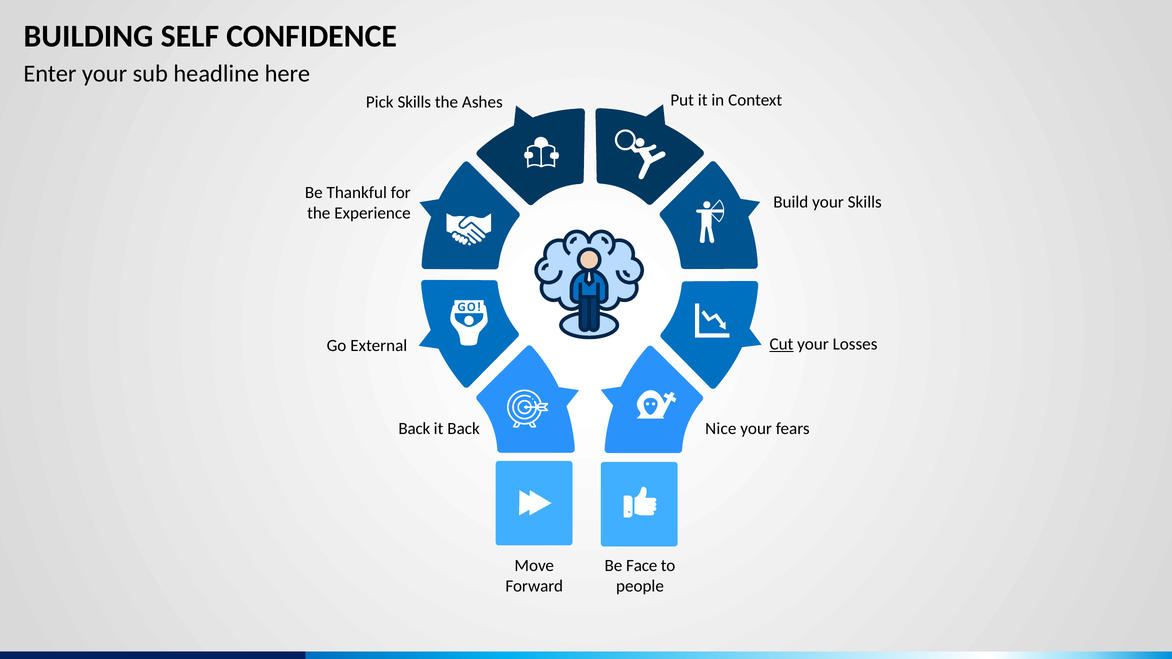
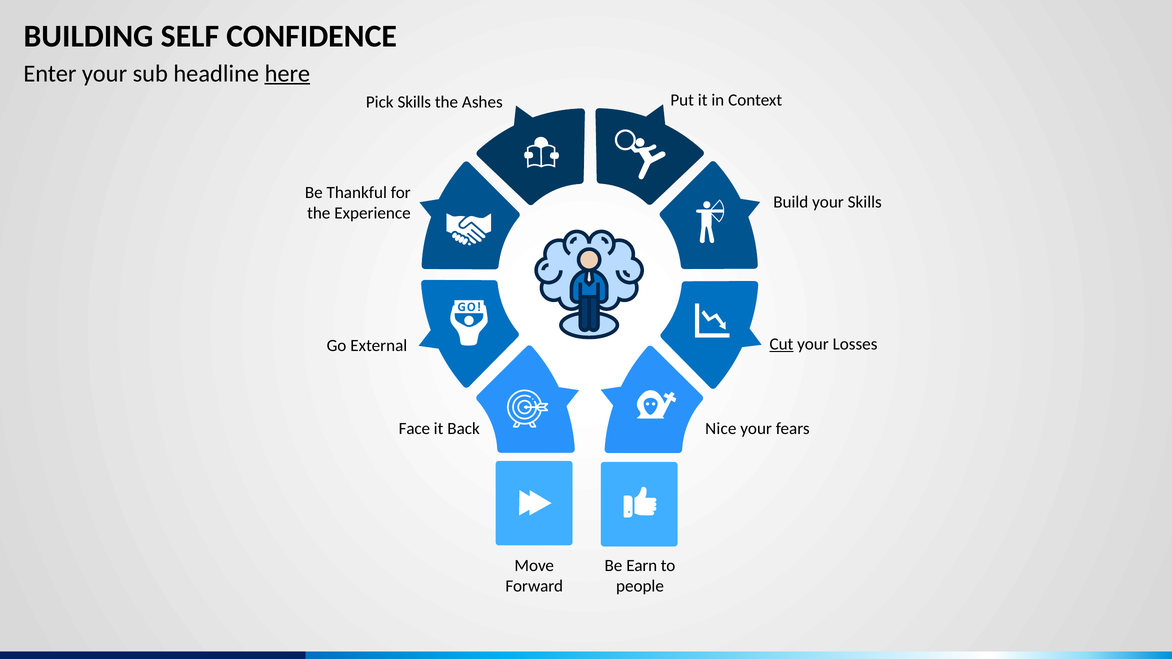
here underline: none -> present (287, 74)
Back: Back -> Face (414, 429)
Face: Face -> Earn (642, 566)
